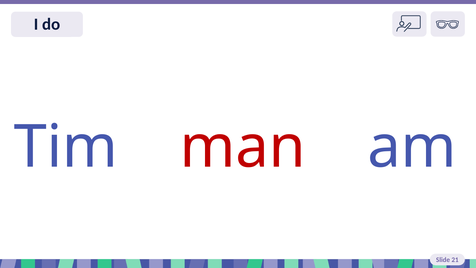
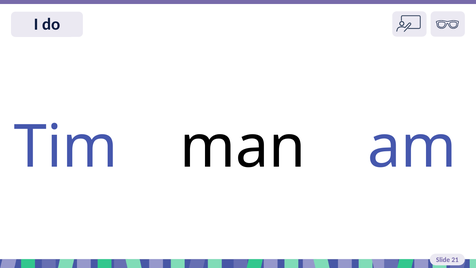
man colour: red -> black (243, 147)
